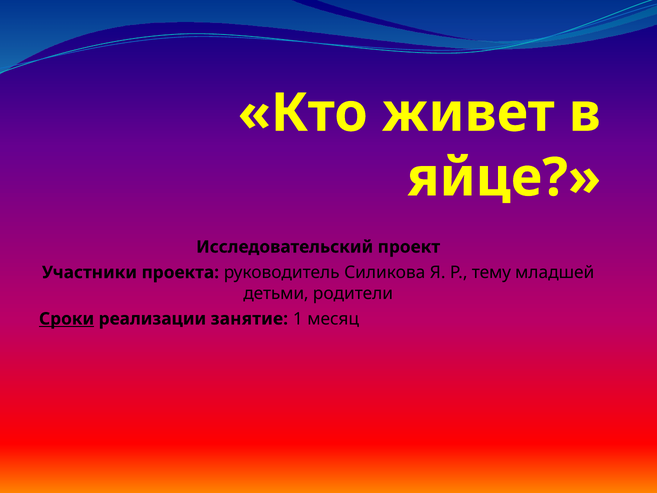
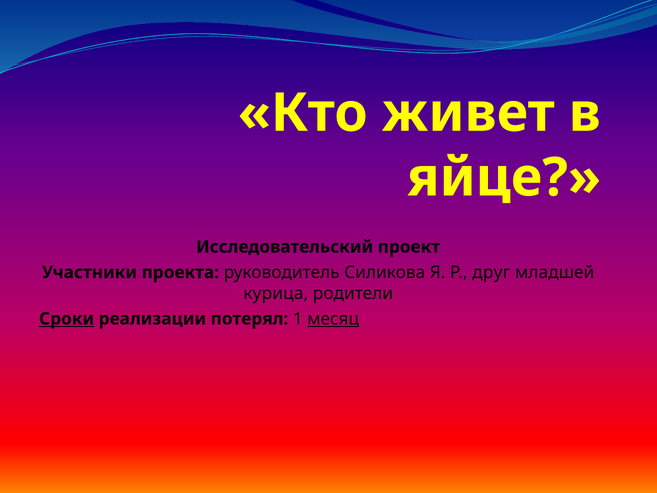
тему: тему -> друг (491, 272)
детьми: детьми -> курица (276, 293)
занятие: занятие -> потерял (249, 319)
месяц underline: none -> present (333, 319)
